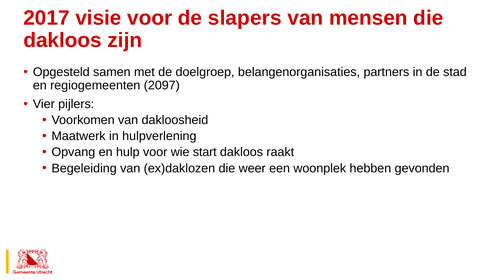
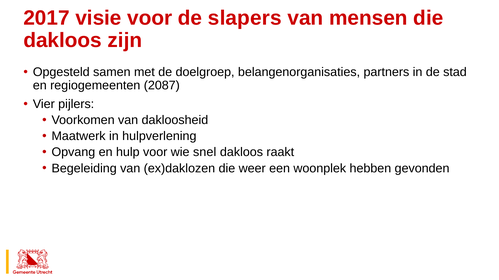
2097: 2097 -> 2087 (162, 86)
start: start -> snel (205, 153)
